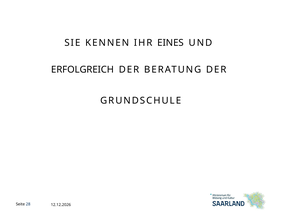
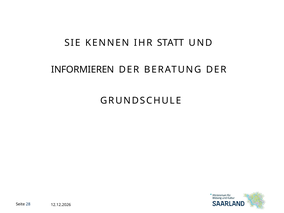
EINES: EINES -> STATT (171, 43)
ERFOLGREICH: ERFOLGREICH -> INFORMIEREN (83, 70)
